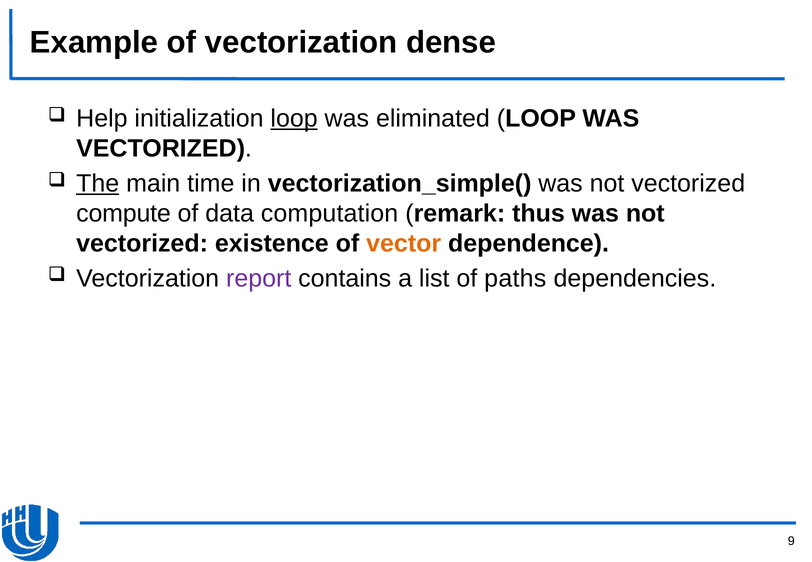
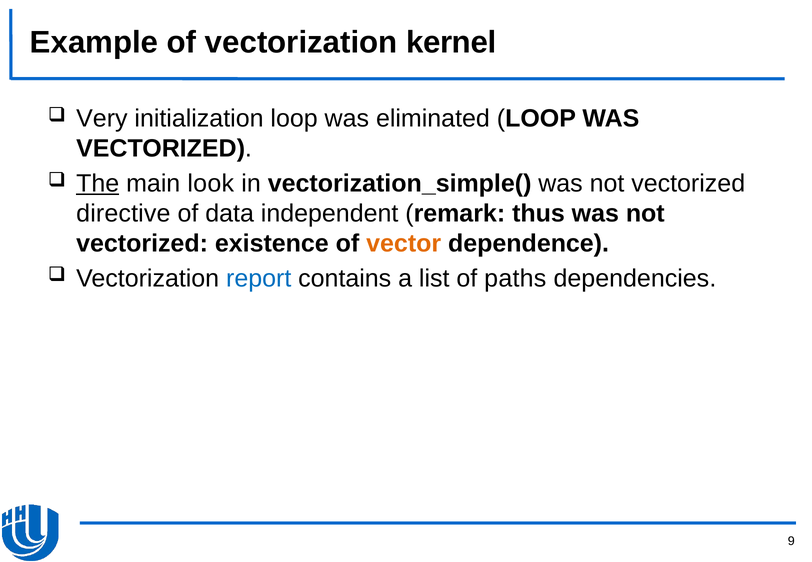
dense: dense -> kernel (451, 42)
Help: Help -> Very (102, 119)
loop underline: present -> none (294, 119)
time: time -> look (211, 184)
compute: compute -> directive (123, 214)
computation: computation -> independent (330, 214)
report colour: purple -> blue (259, 278)
